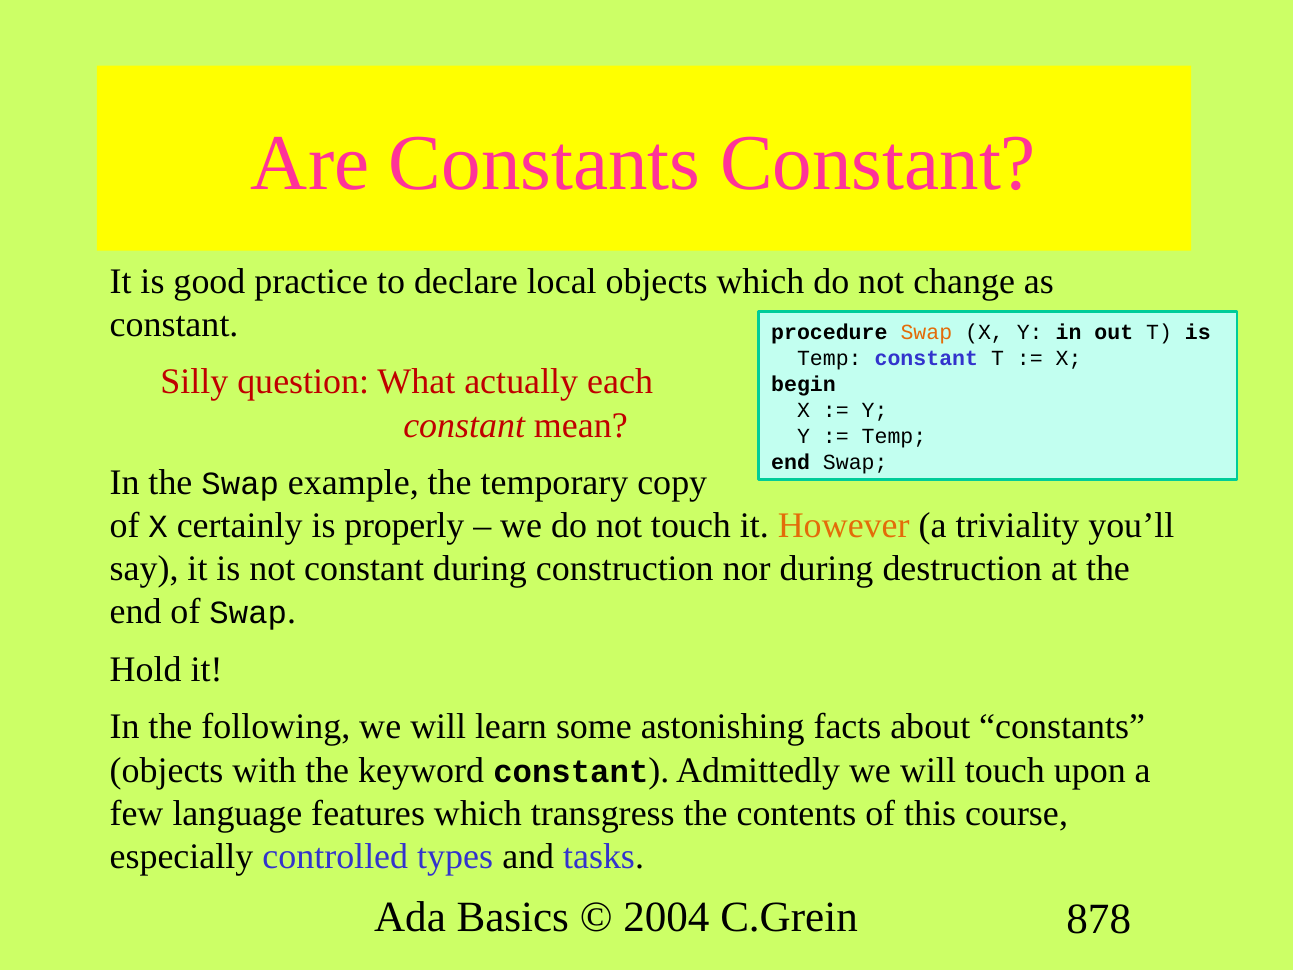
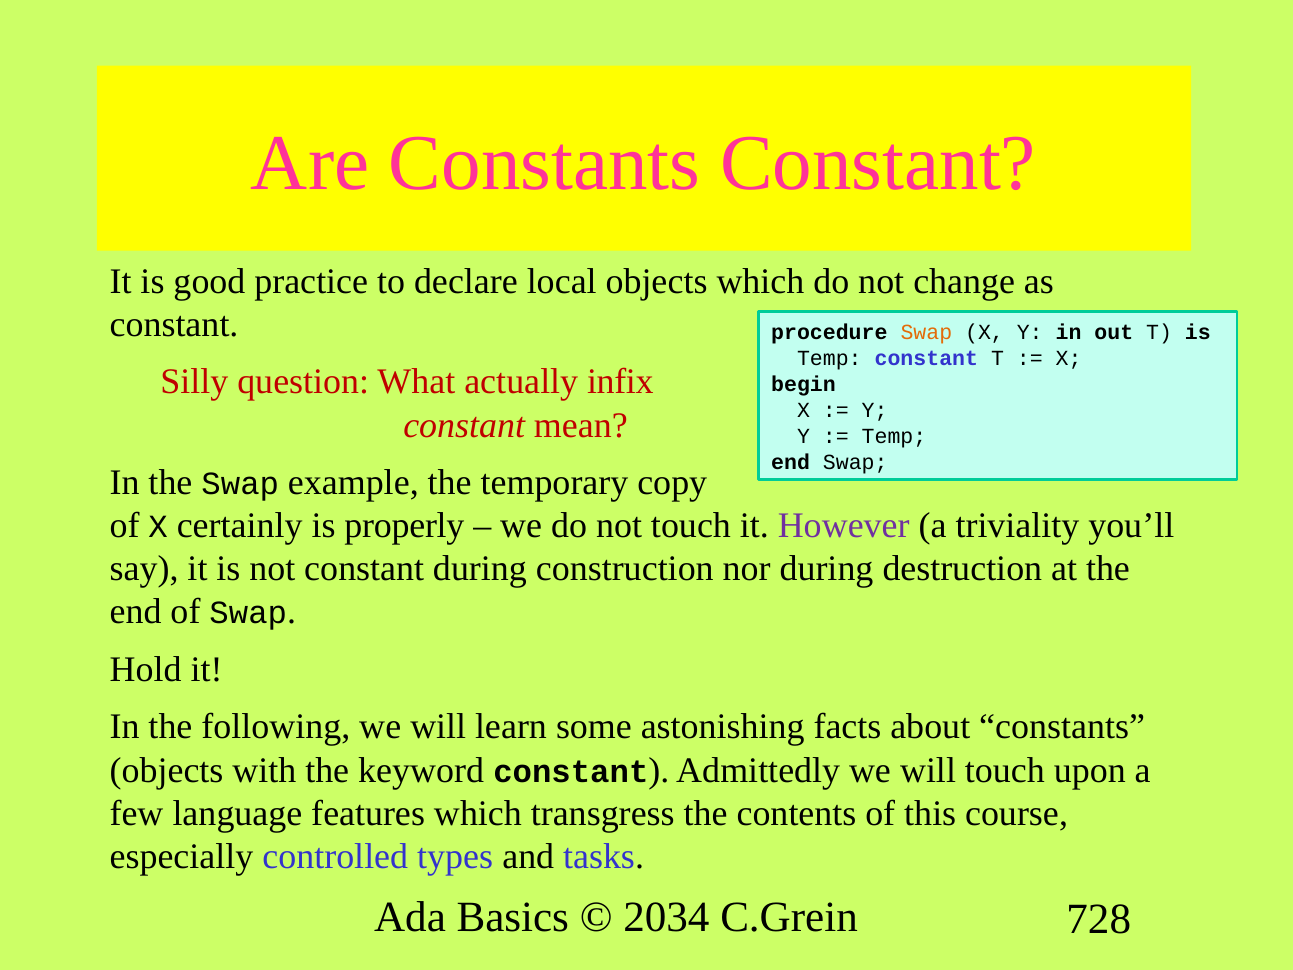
each: each -> infix (620, 382)
However colour: orange -> purple (844, 526)
2004: 2004 -> 2034 (666, 917)
878: 878 -> 728 (1099, 919)
